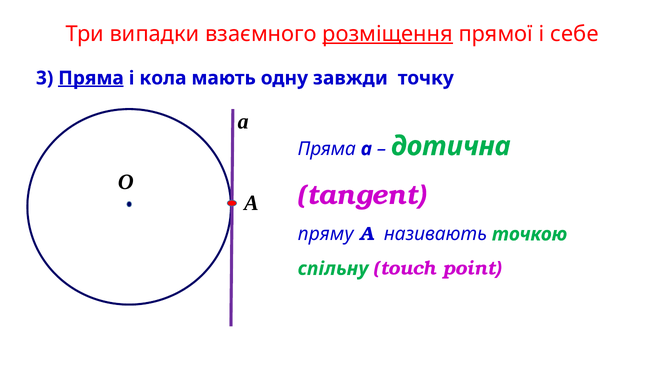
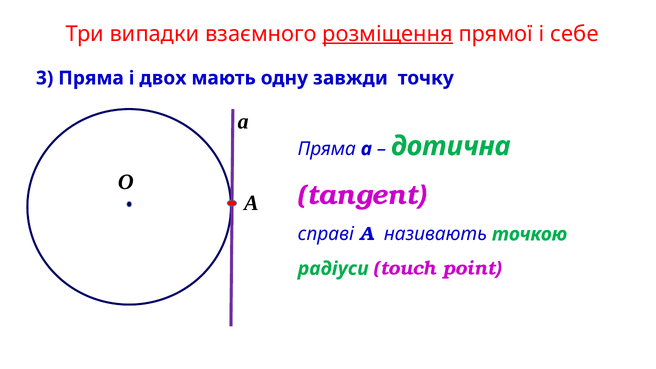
Пряма underline: present -> none (91, 78)
кола: кола -> двох (163, 78)
пряму: пряму -> справі (326, 234)
спільну: спільну -> радіуси (333, 269)
